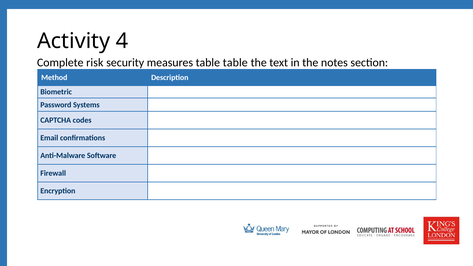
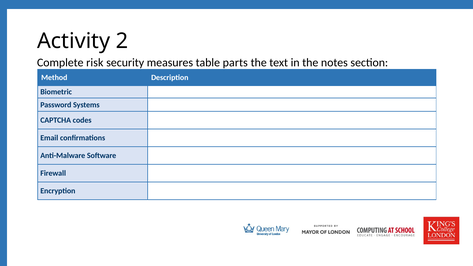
4: 4 -> 2 (122, 41)
table table: table -> parts (235, 63)
